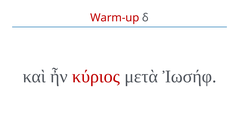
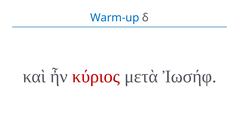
Warm-up colour: red -> blue (115, 18)
